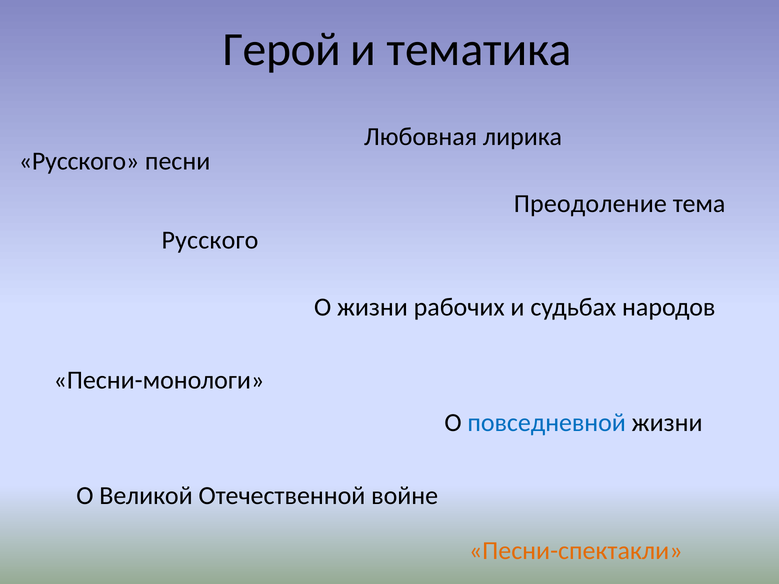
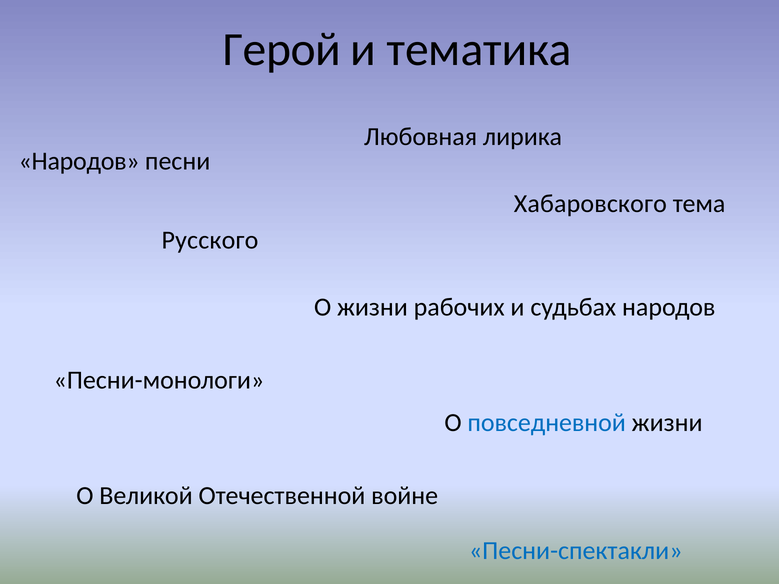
Русского: Русского -> Народов (79, 161)
Преодоление: Преодоление -> Хабаровского (590, 204)
Песни-спектакли colour: orange -> blue (576, 551)
